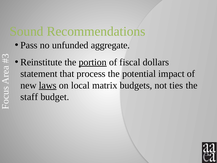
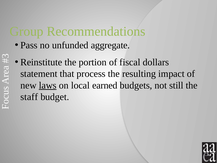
Sound: Sound -> Group (26, 31)
portion underline: present -> none (93, 62)
potential: potential -> resulting (139, 74)
matrix: matrix -> earned (105, 85)
ties: ties -> still (176, 85)
